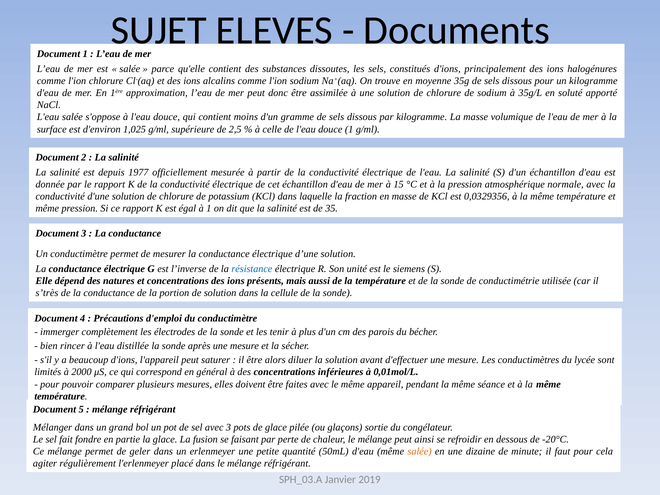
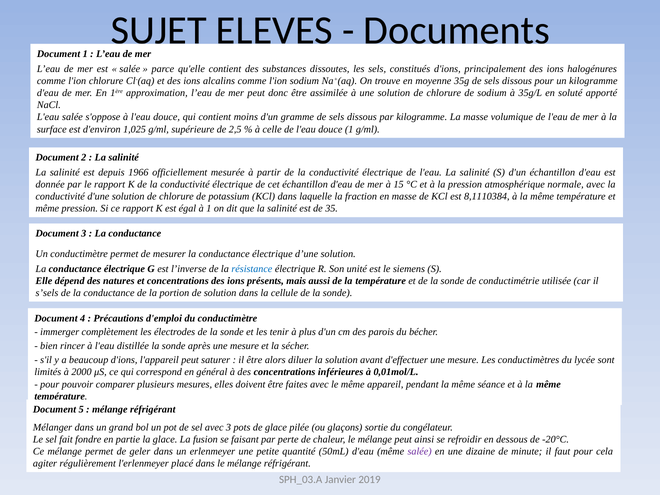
1977: 1977 -> 1966 (138, 172)
0,0329356: 0,0329356 -> 8,1110384 (487, 196)
s’très: s’très -> s’sels (47, 293)
salée colour: orange -> purple (420, 451)
